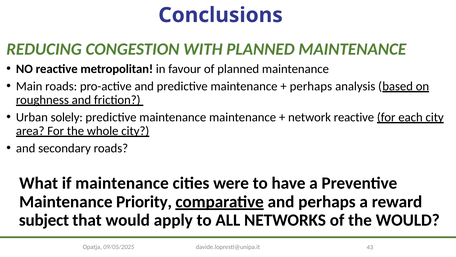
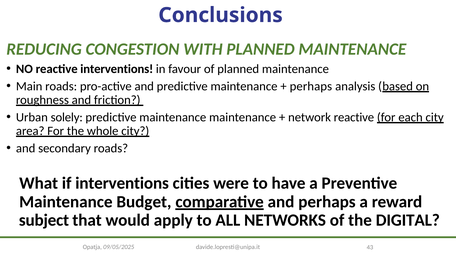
reactive metropolitan: metropolitan -> interventions (117, 69)
if maintenance: maintenance -> interventions (122, 183)
Priority: Priority -> Budget (144, 201)
the WOULD: WOULD -> DIGITAL (408, 220)
